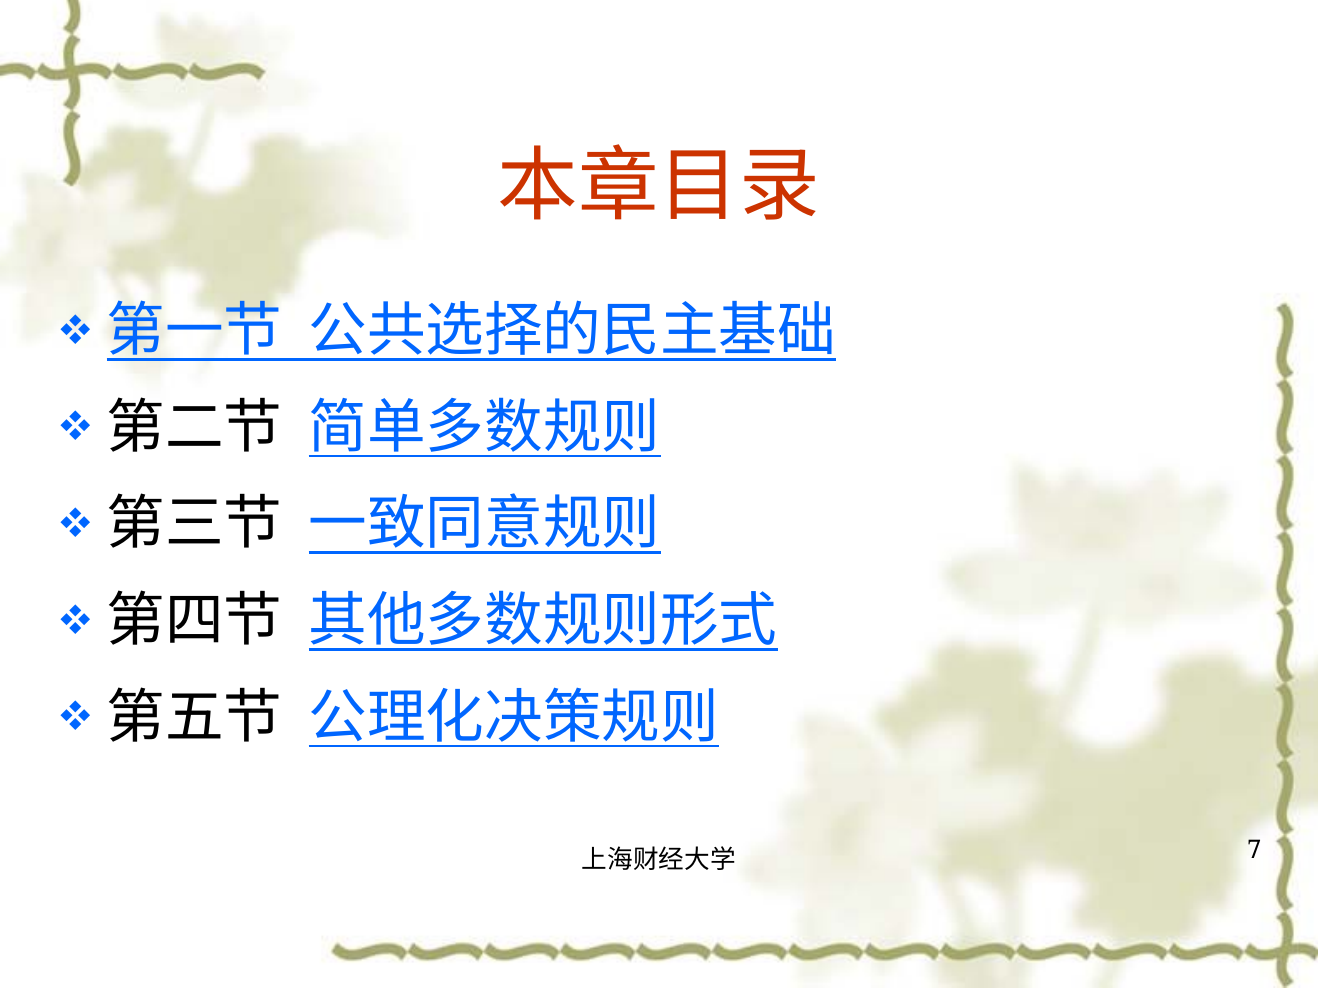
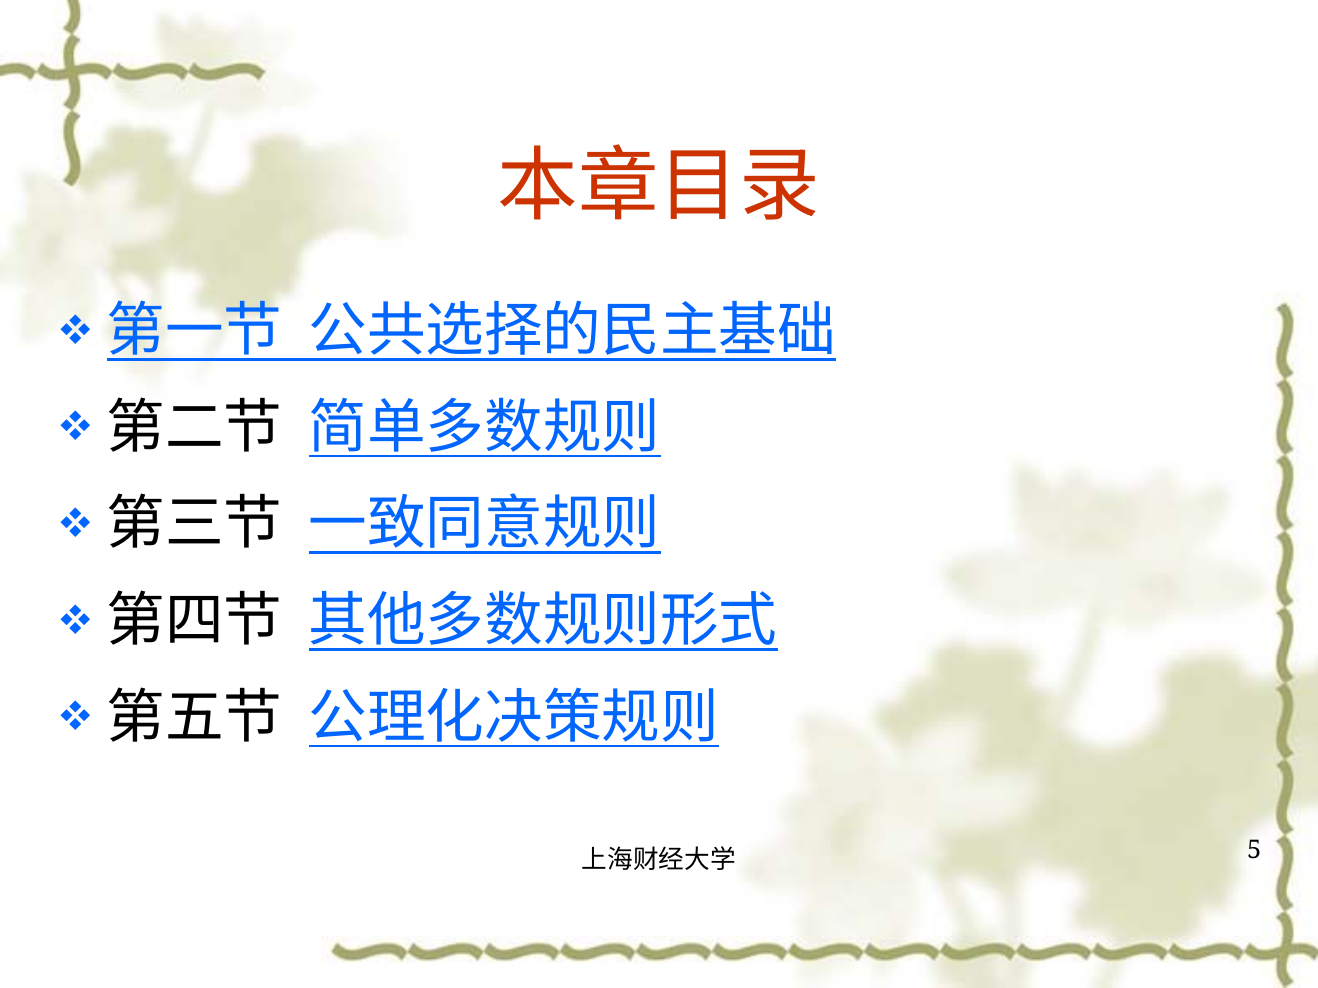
7: 7 -> 5 (1254, 850)
